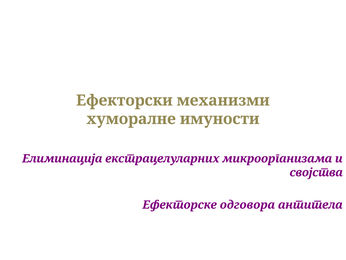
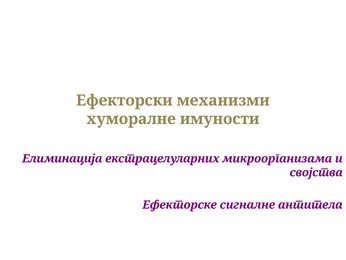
одговора: одговора -> сигналне (247, 204)
